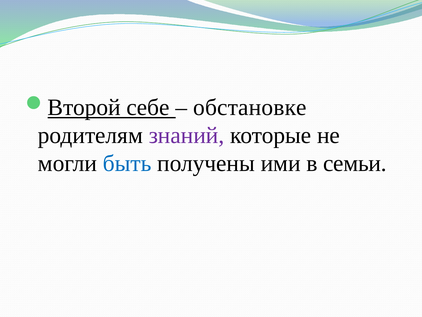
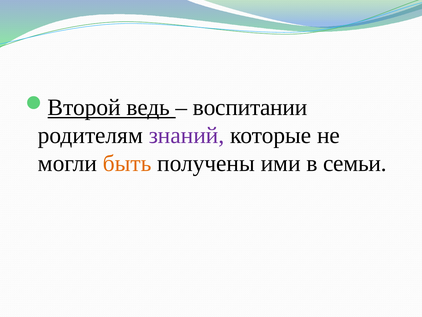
себе: себе -> ведь (148, 107)
обстановке: обстановке -> воспитании (250, 107)
быть colour: blue -> orange (127, 163)
